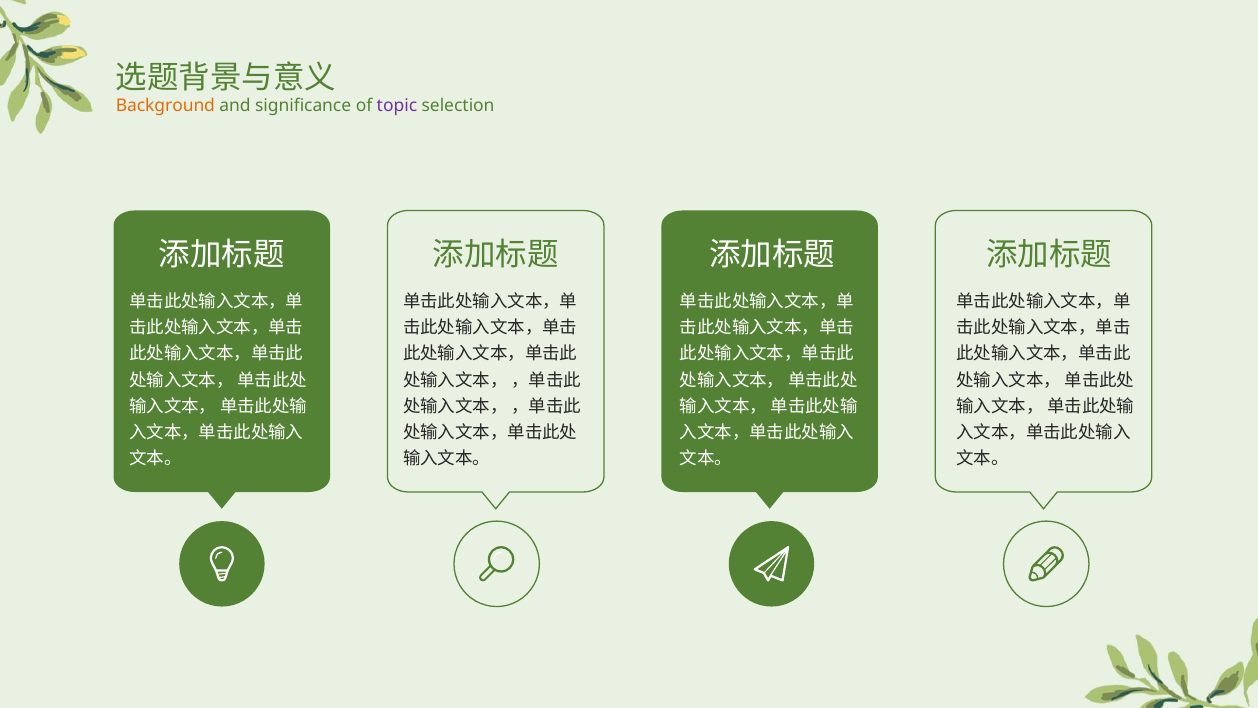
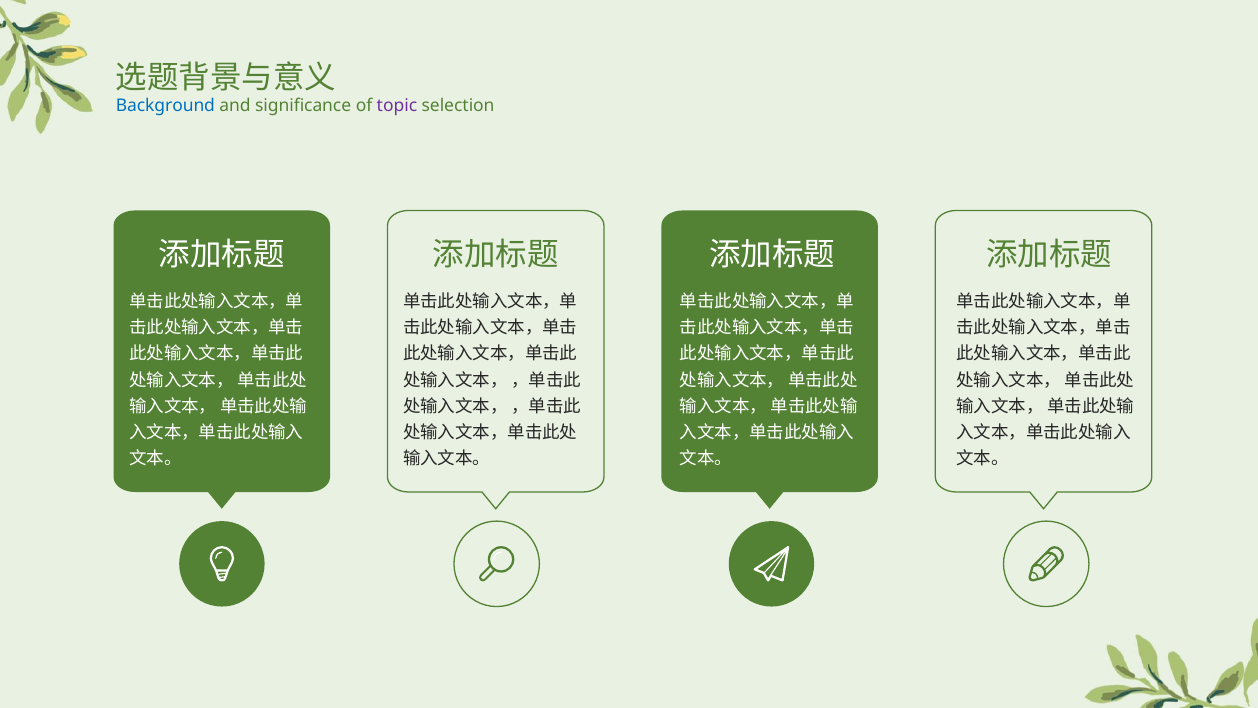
Background colour: orange -> blue (165, 106)
